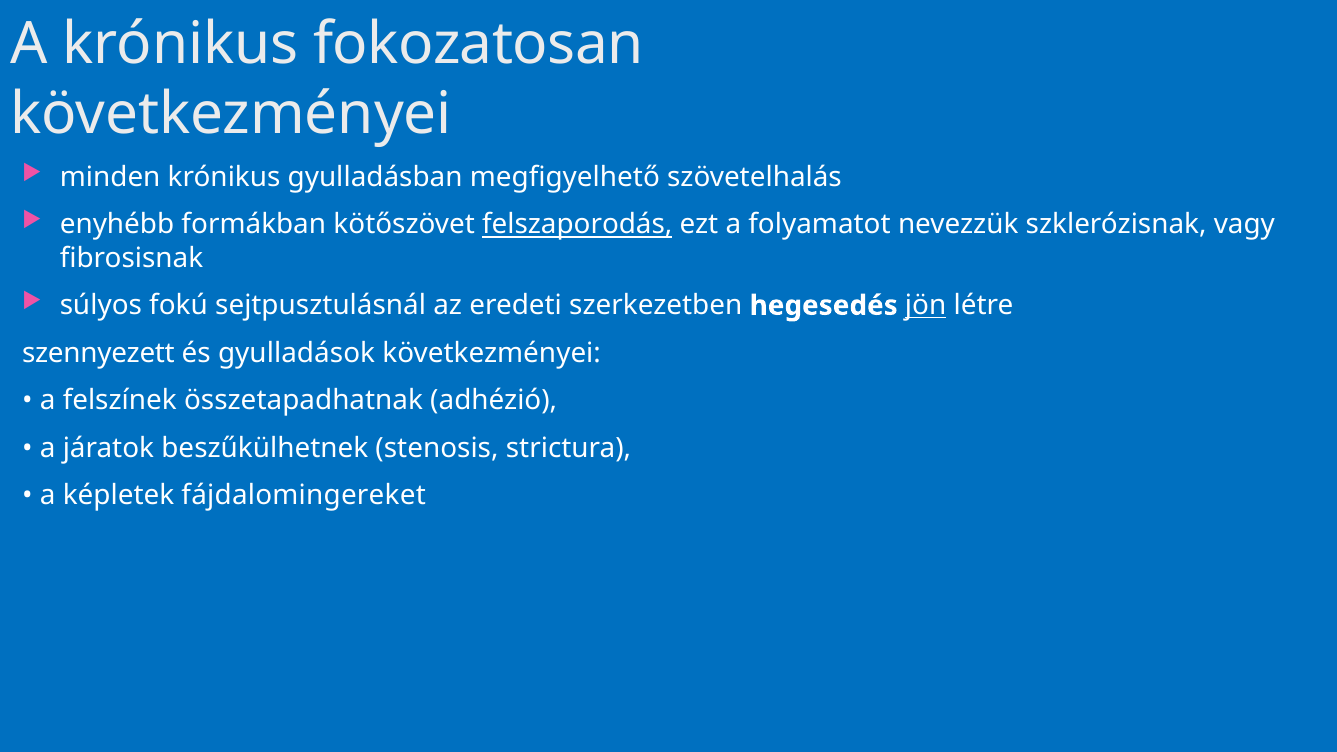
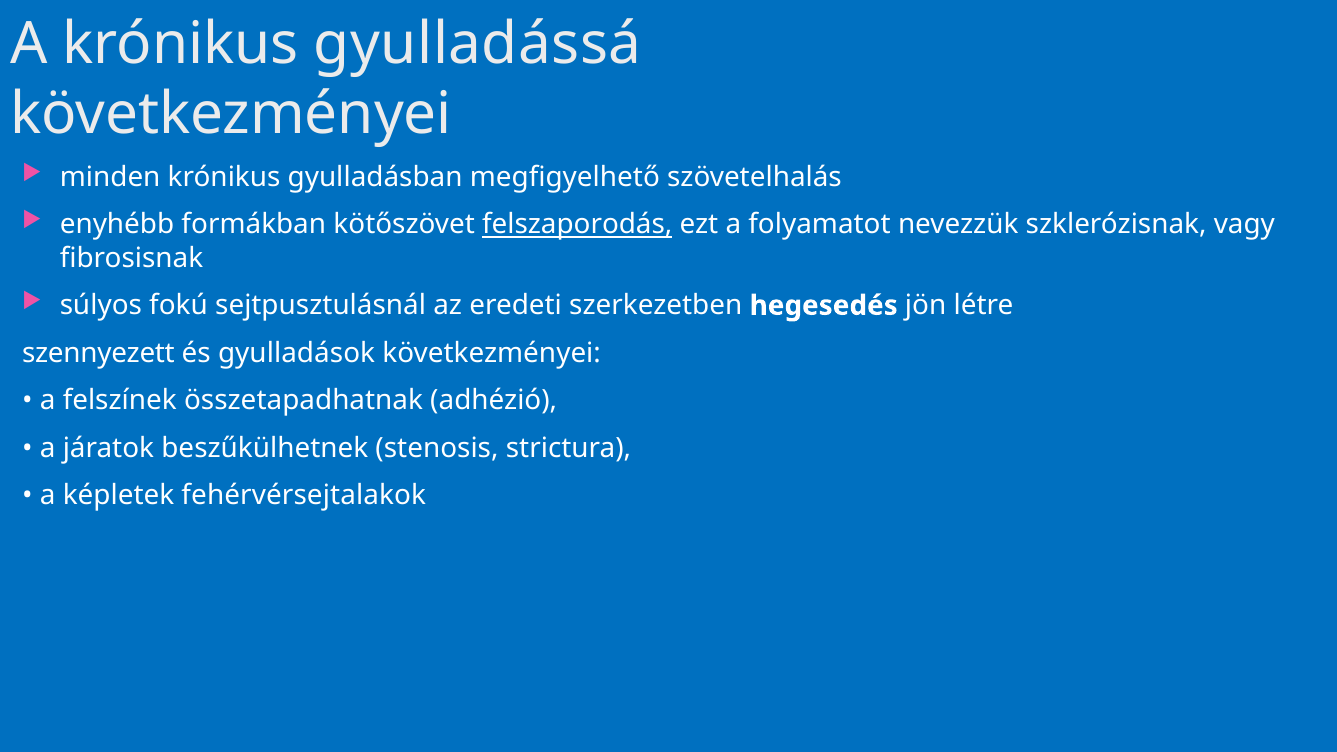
fokozatosan: fokozatosan -> gyulladássá (478, 44)
jön underline: present -> none (926, 306)
fájdalomingereket: fájdalomingereket -> fehérvérsejtalakok (304, 495)
